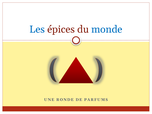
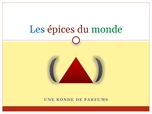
monde colour: blue -> green (107, 29)
